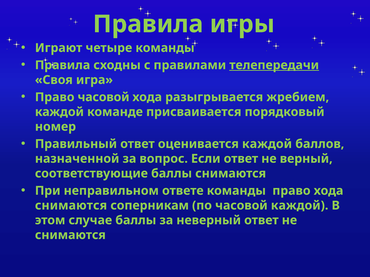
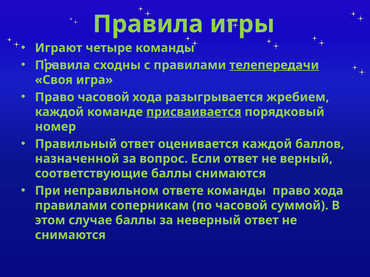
присваивается underline: none -> present (194, 112)
снимаются: снимаются -> правилами (71, 206)
часовой каждой: каждой -> суммой (300, 206)
